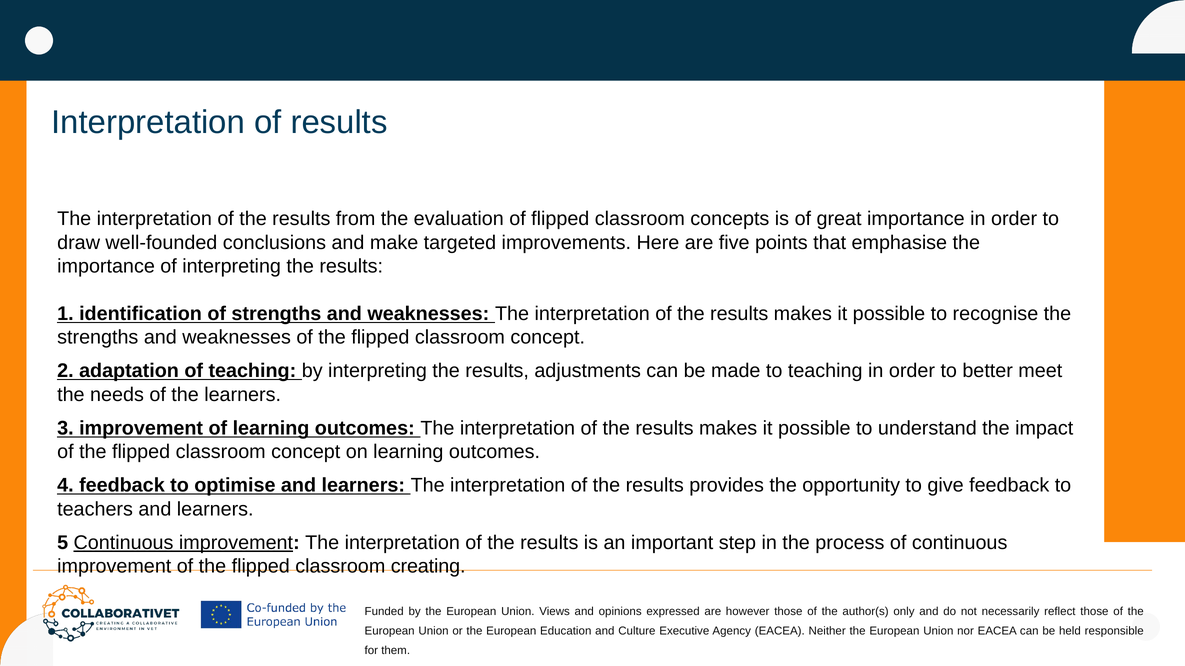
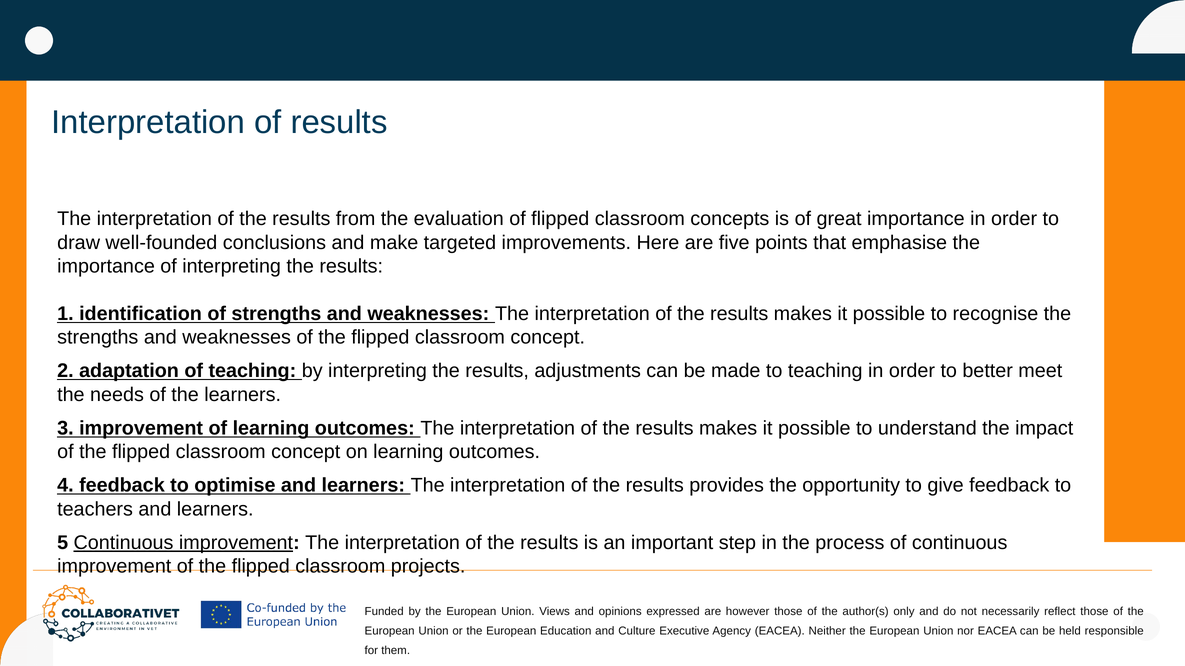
creating: creating -> projects (428, 567)
